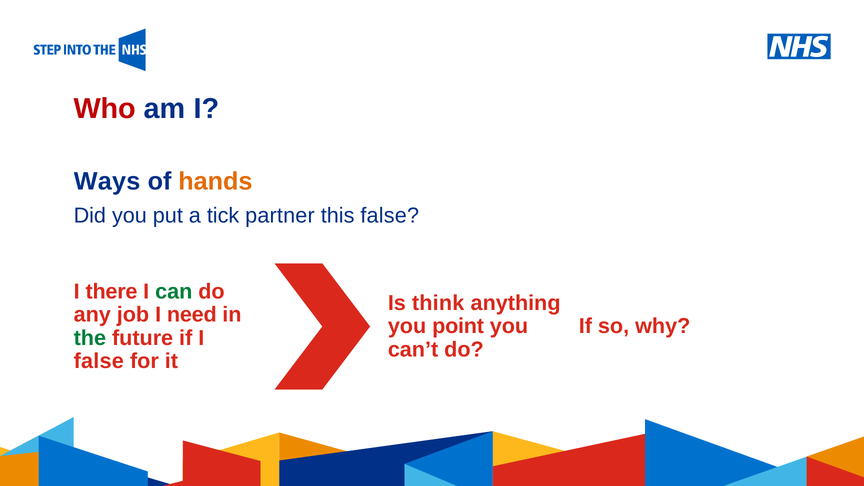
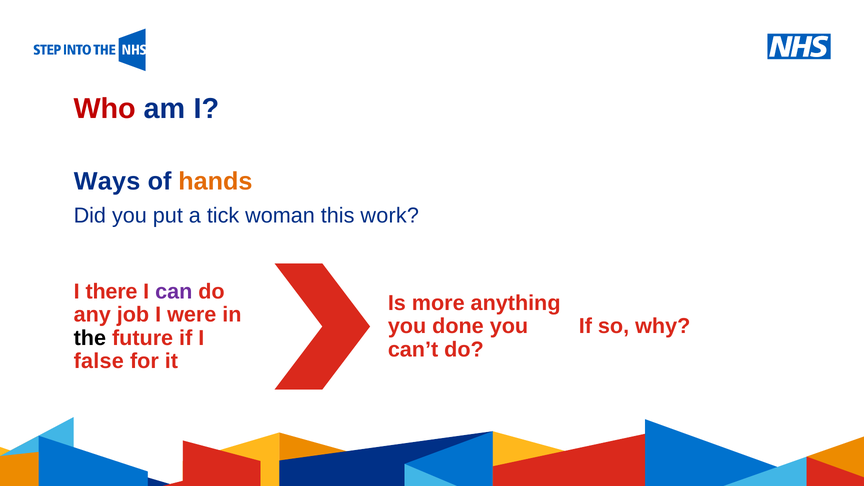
partner: partner -> woman (280, 216)
this false: false -> work (390, 216)
can colour: green -> purple (174, 291)
think: think -> more (438, 303)
need: need -> were (192, 315)
point: point -> done (458, 326)
the colour: green -> black (90, 338)
